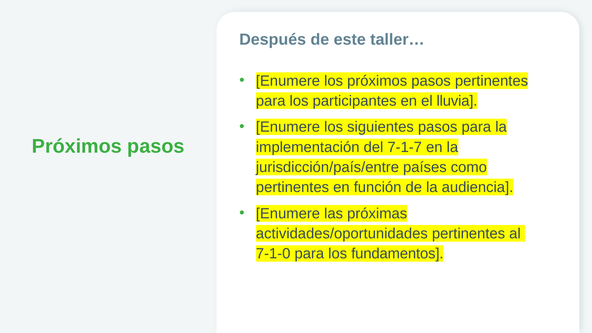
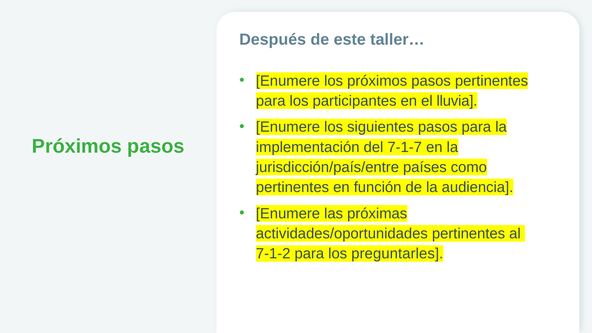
7-1-0: 7-1-0 -> 7-1-2 (273, 254)
fundamentos: fundamentos -> preguntarles (397, 254)
